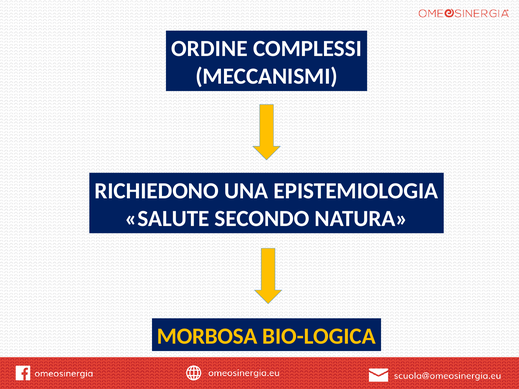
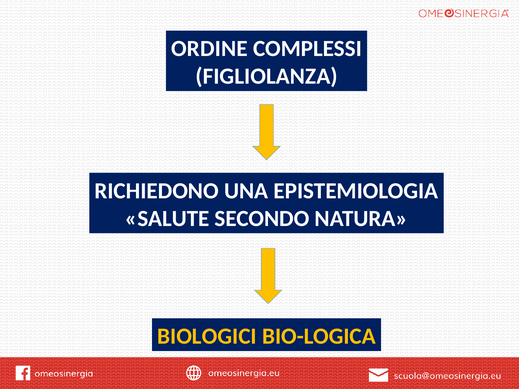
MECCANISMI: MECCANISMI -> FIGLIOLANZA (266, 76)
MORBOSA: MORBOSA -> BIOLOGICI (207, 336)
